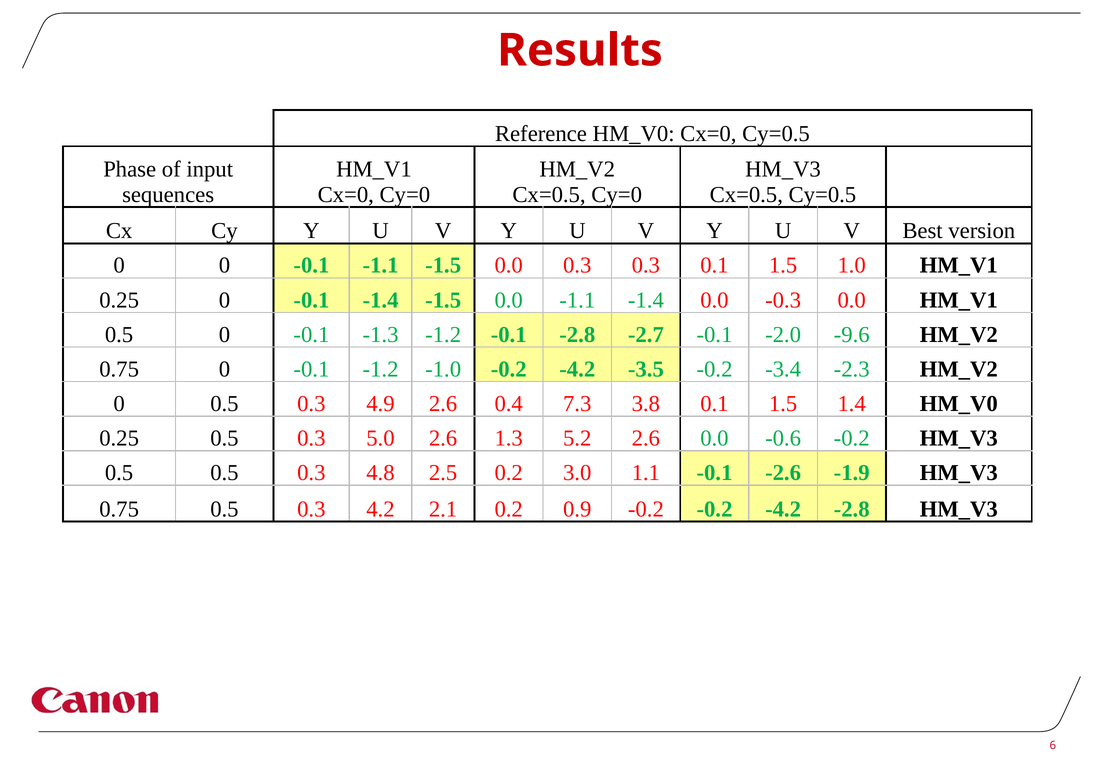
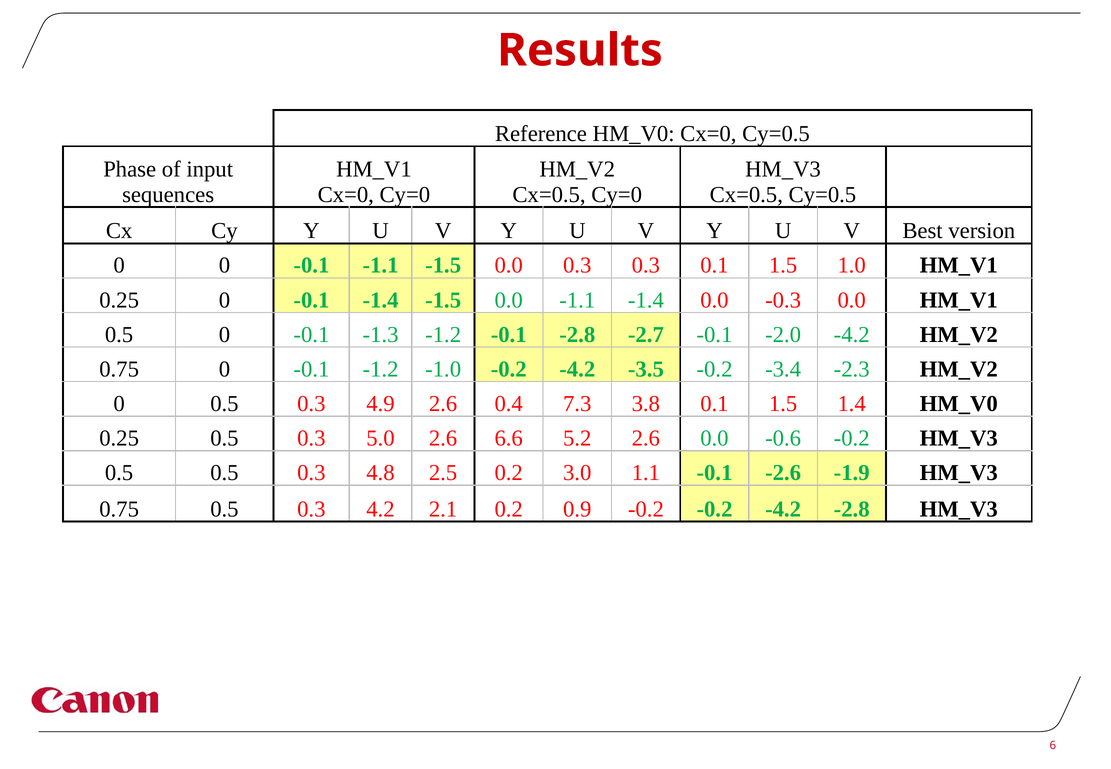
-2.0 -9.6: -9.6 -> -4.2 (852, 335)
1.3: 1.3 -> 6.6 (509, 438)
